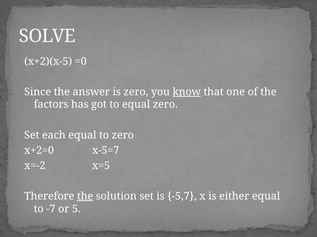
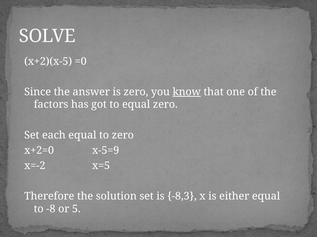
x-5=7: x-5=7 -> x-5=9 (106, 151)
the underline: present -> none (85, 197)
-5,7: -5,7 -> -8,3 (182, 197)
-7: -7 -> -8 (51, 209)
